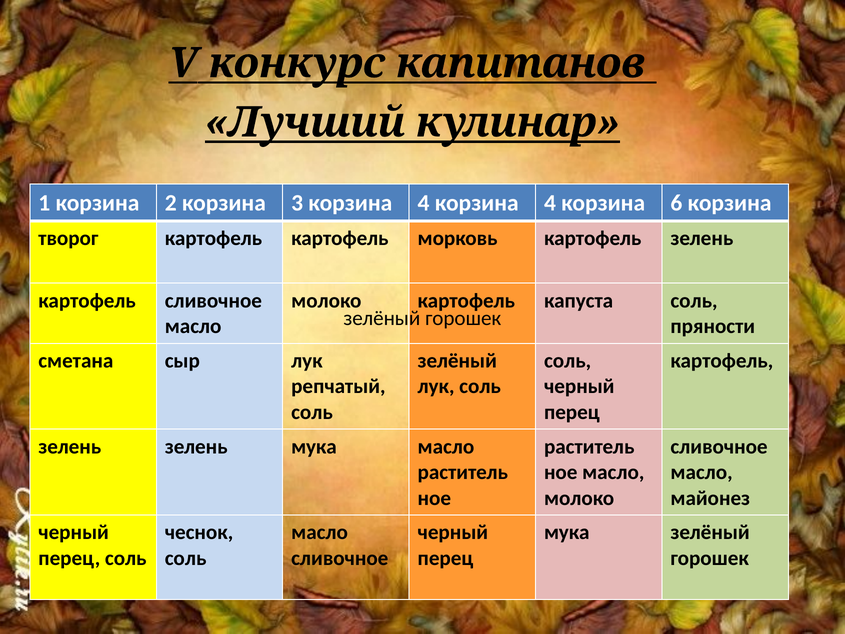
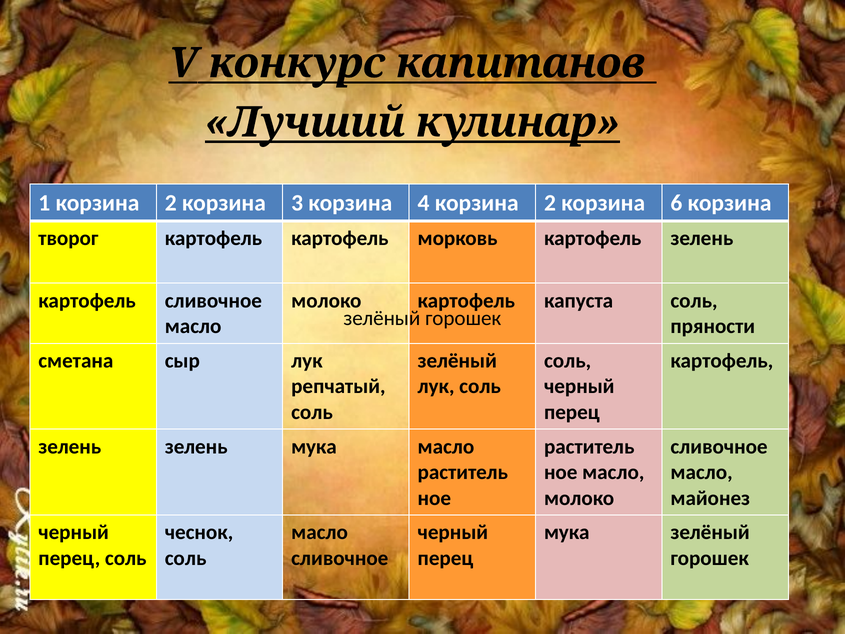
4 корзина 4: 4 -> 2 (550, 203)
